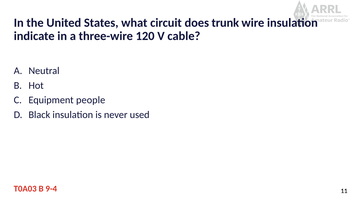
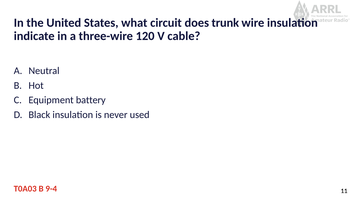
people: people -> battery (91, 100)
